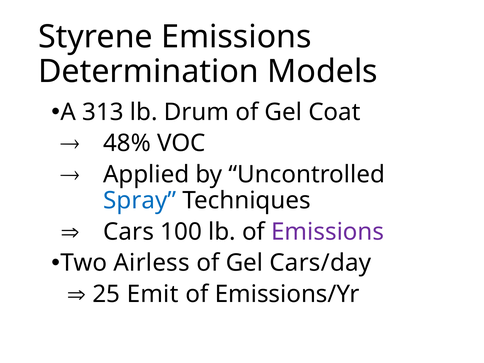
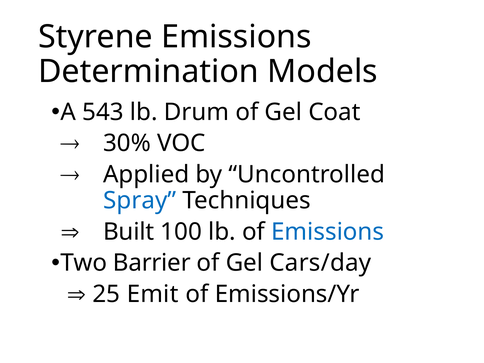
313: 313 -> 543 (103, 112)
48%: 48% -> 30% (127, 143)
Cars: Cars -> Built (129, 232)
Emissions colour: purple -> blue (328, 232)
Airless: Airless -> Barrier (152, 263)
